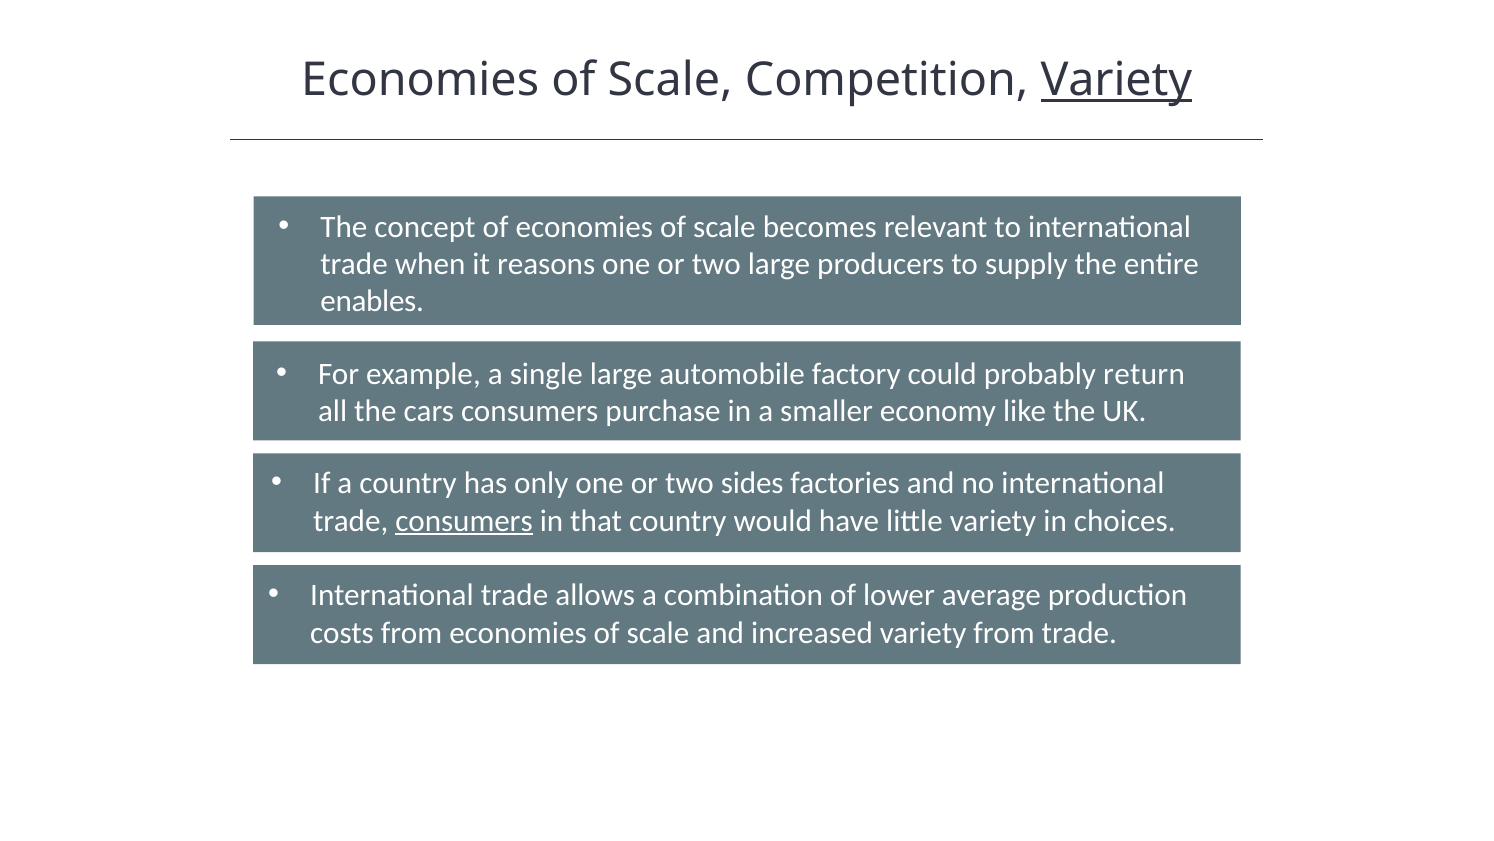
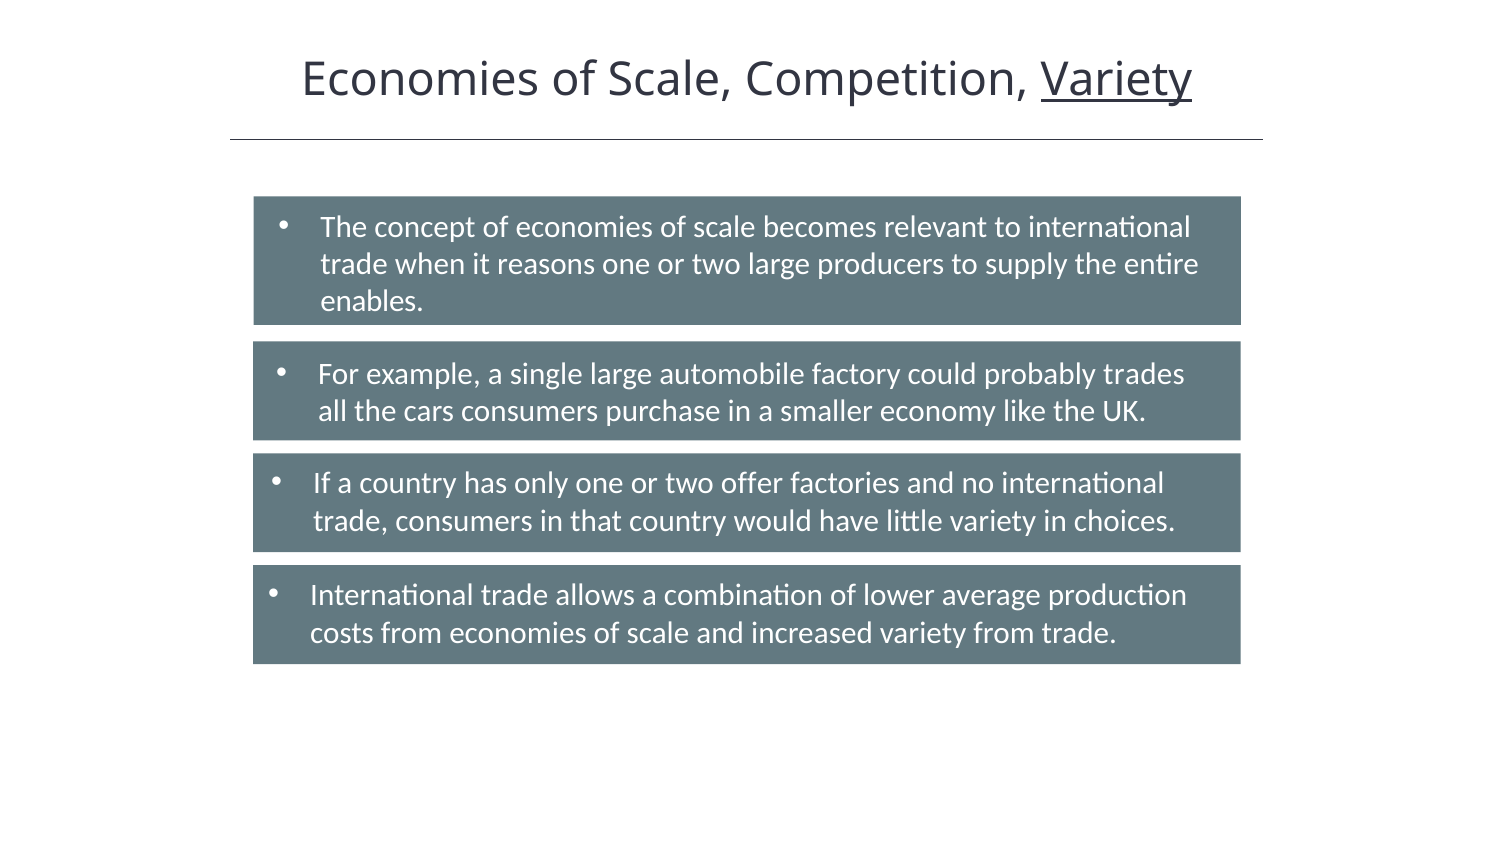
return: return -> trades (1144, 374)
sides: sides -> offer (752, 483)
consumers underline: present -> none (464, 520)
